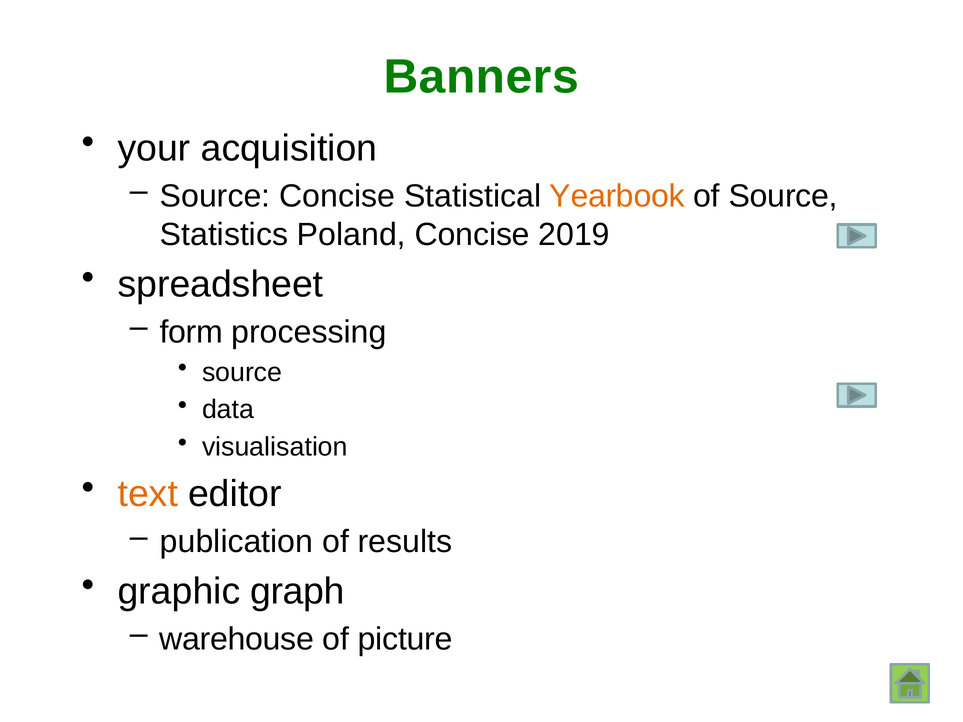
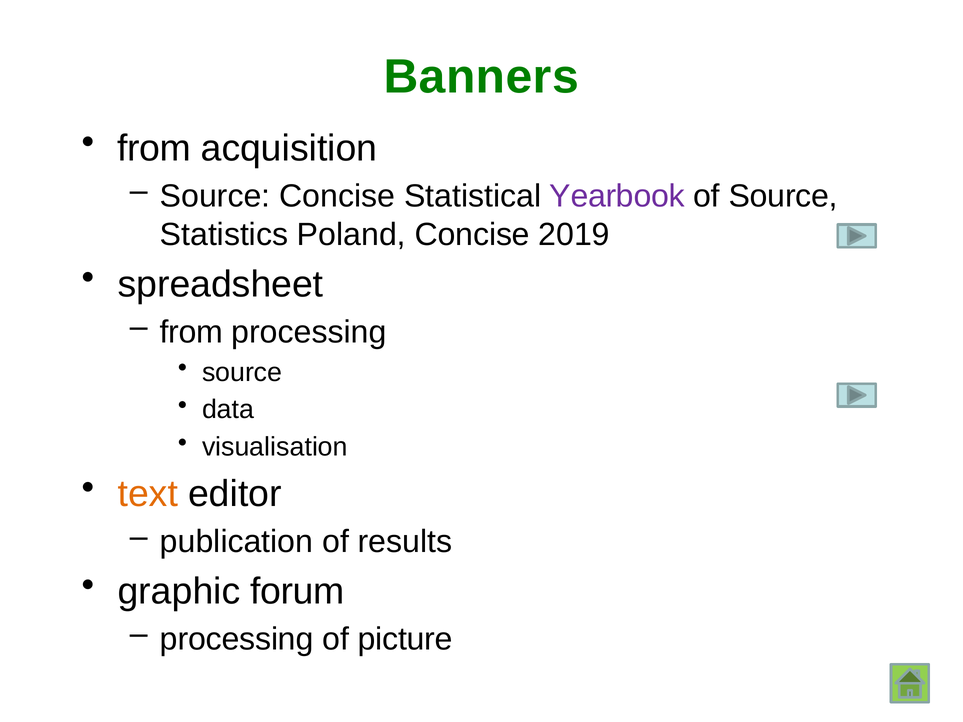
your: your -> from (154, 148)
Yearbook colour: orange -> purple (617, 196)
form: form -> from (191, 332)
graph: graph -> forum (298, 591)
warehouse: warehouse -> processing (237, 639)
